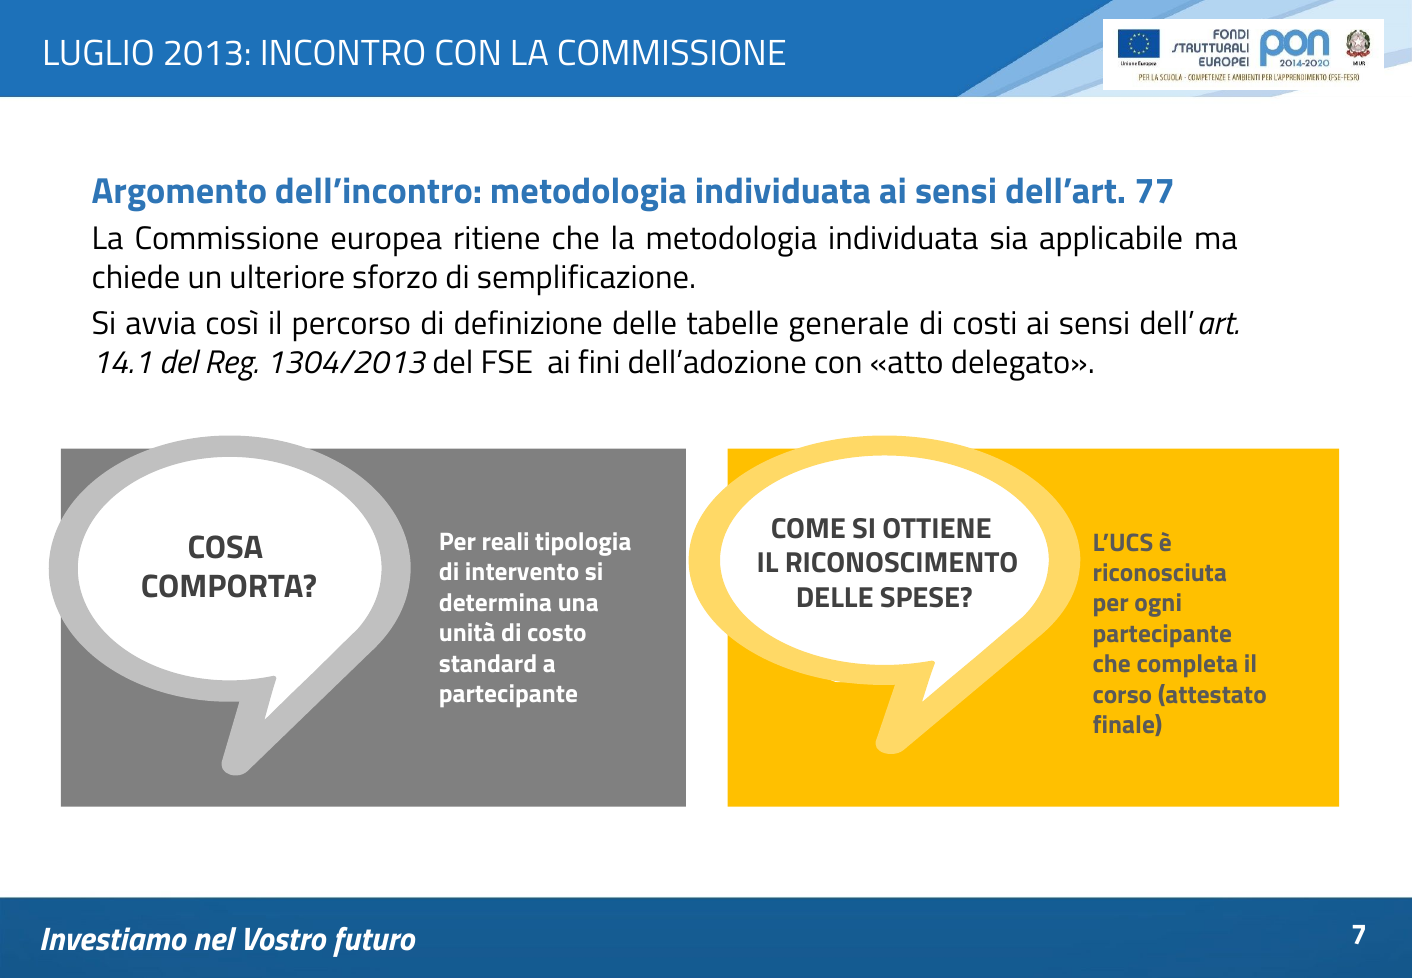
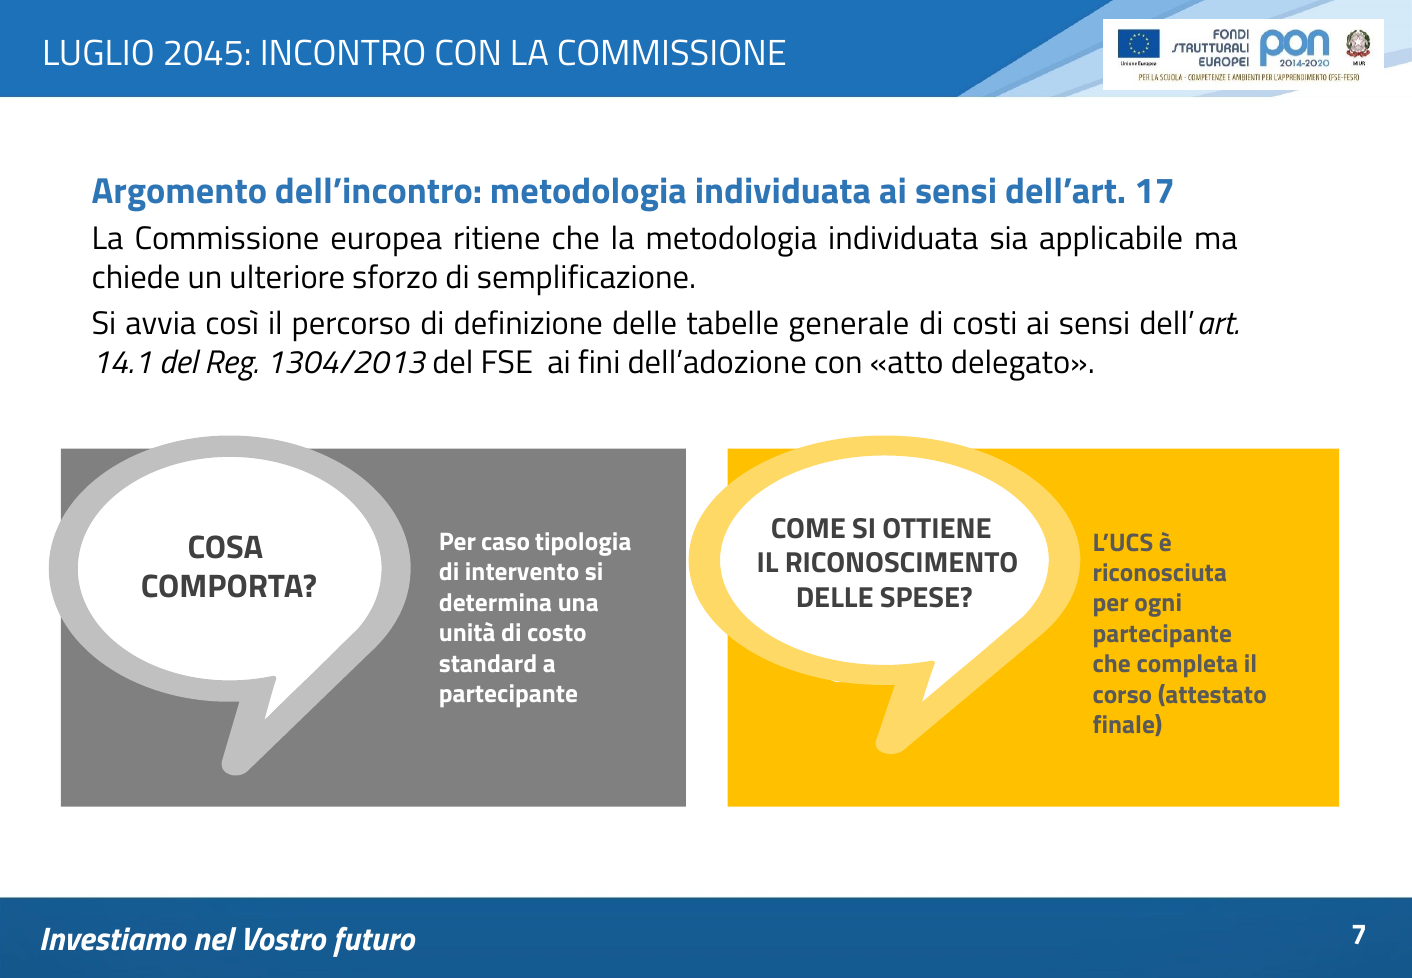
2013: 2013 -> 2045 (207, 53)
77: 77 -> 17 (1155, 191)
reali: reali -> caso (506, 542)
